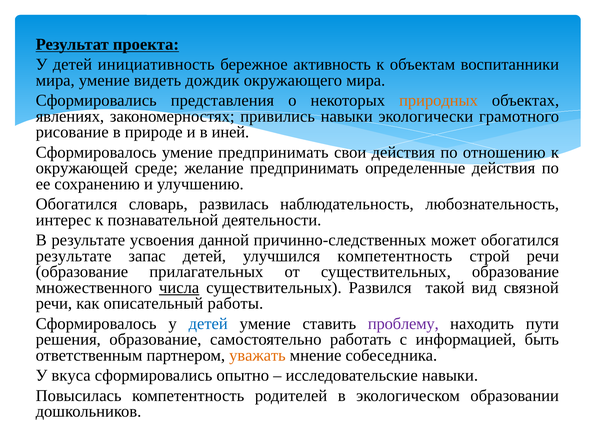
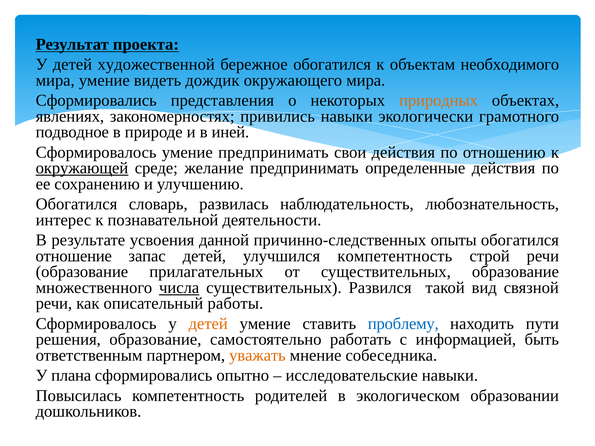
инициативность: инициативность -> художественной (156, 64)
бережное активность: активность -> обогатился (332, 64)
воспитанники: воспитанники -> необходимого (510, 64)
рисование: рисование -> подводное (72, 132)
окружающей underline: none -> present (82, 168)
может: может -> опыты (454, 240)
результате: результате -> отношение (74, 256)
детей colour: blue -> orange (208, 324)
проблему colour: purple -> blue (403, 324)
вкуса: вкуса -> плана (71, 376)
